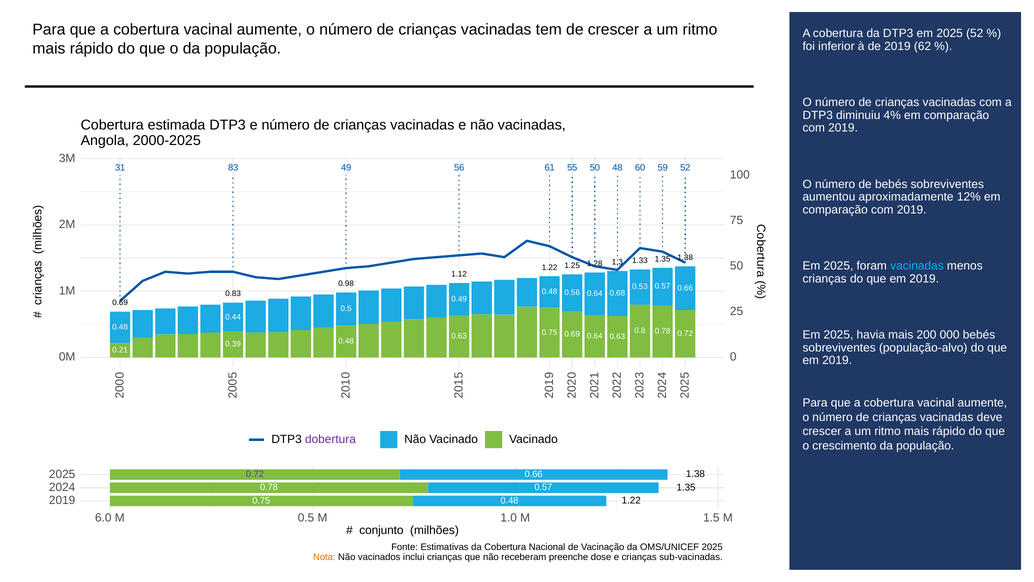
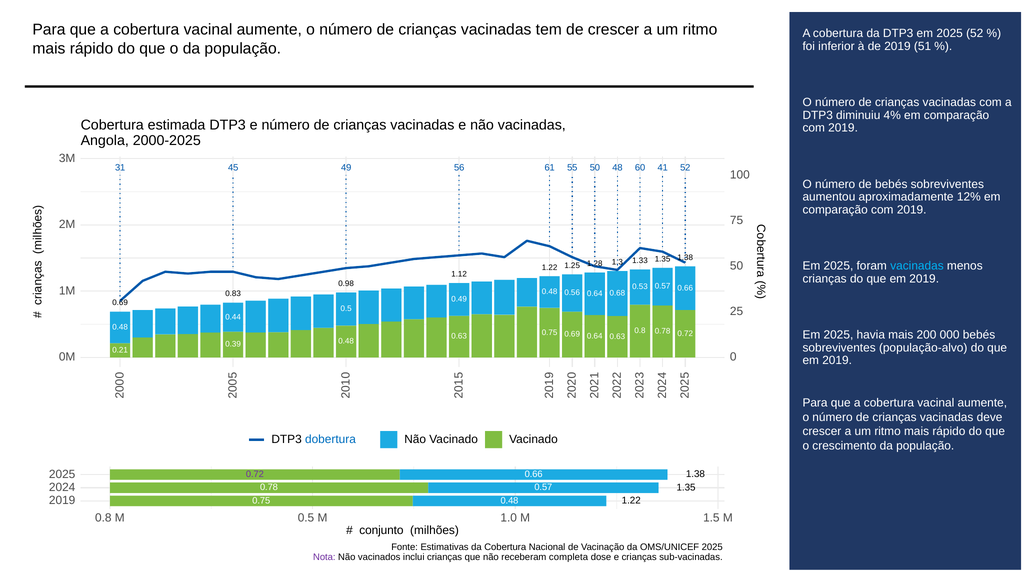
62: 62 -> 51 (923, 46)
83: 83 -> 45 (233, 168)
59: 59 -> 41 (663, 168)
dobertura colour: purple -> blue (330, 439)
6.0: 6.0 -> 0.8 (103, 518)
Nota colour: orange -> purple (324, 557)
preenche: preenche -> completa (569, 557)
